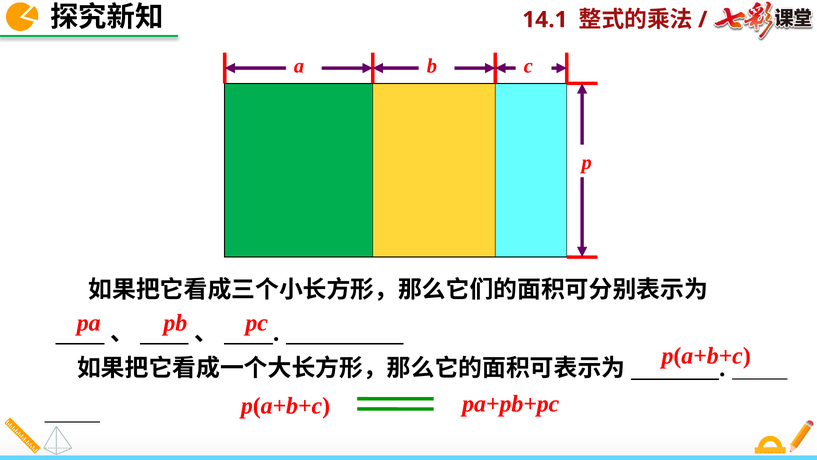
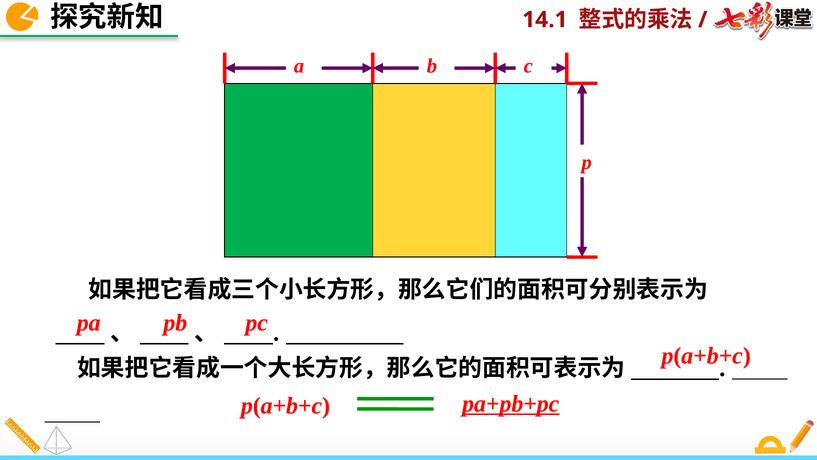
pa+pb+pc underline: none -> present (511, 403)
